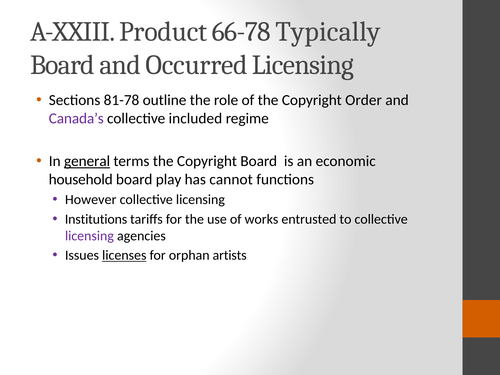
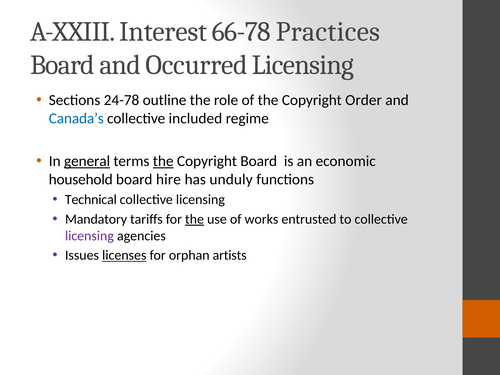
Product: Product -> Interest (163, 32)
Typically: Typically -> Practices (328, 32)
81-78: 81-78 -> 24-78 (122, 100)
Canada’s colour: purple -> blue (76, 119)
the underline: none -> present (163, 161)
play: play -> hire (168, 180)
cannot: cannot -> unduly (231, 180)
However: However -> Technical (91, 200)
Institutions: Institutions -> Mandatory (96, 219)
the underline: none -> present (195, 219)
